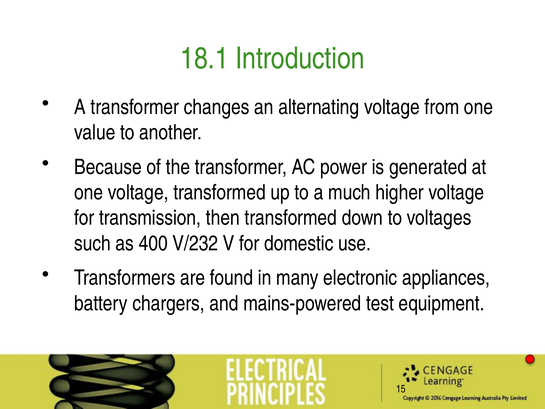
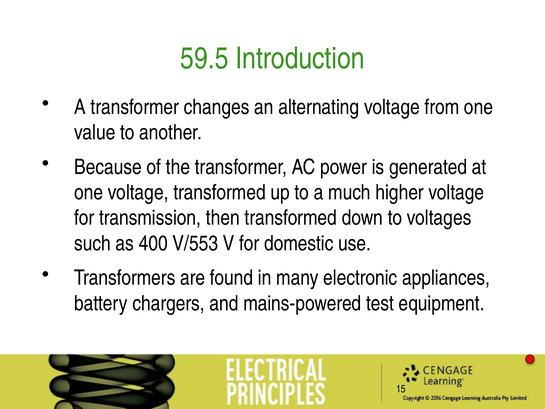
18.1: 18.1 -> 59.5 (204, 58)
V/232: V/232 -> V/553 (195, 243)
